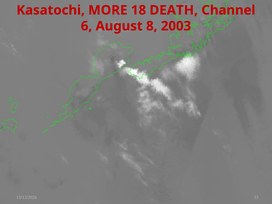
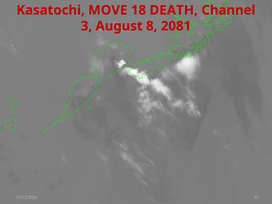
MORE: MORE -> MOVE (108, 10)
6: 6 -> 3 (86, 26)
2003: 2003 -> 2081 (176, 26)
